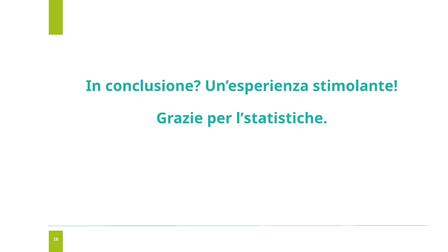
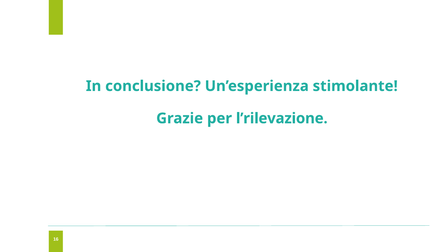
l’statistiche: l’statistiche -> l’rilevazione (282, 118)
